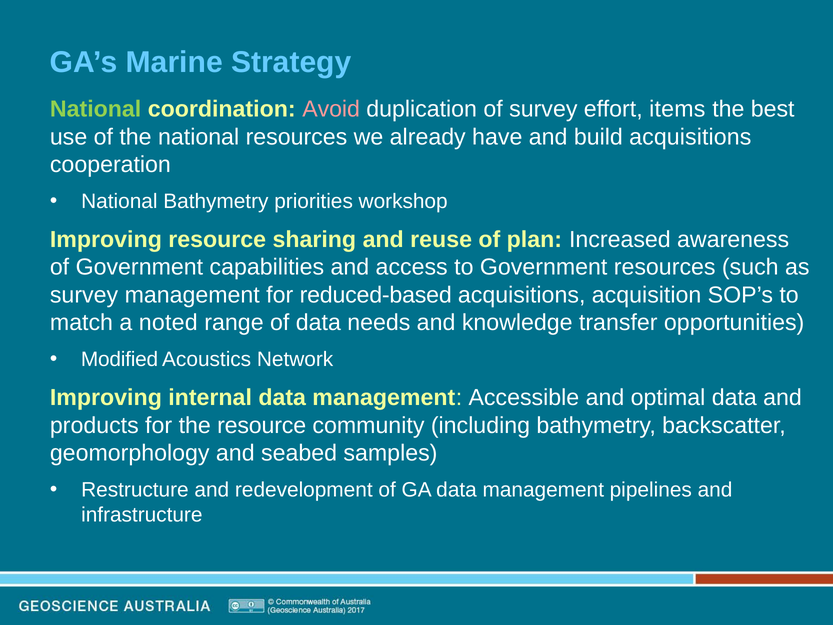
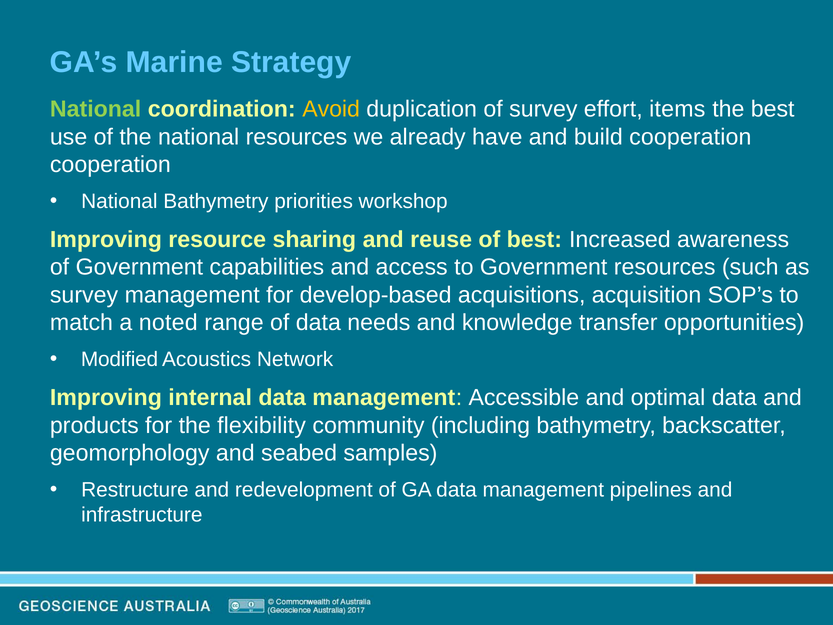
Avoid colour: pink -> yellow (331, 109)
build acquisitions: acquisitions -> cooperation (690, 137)
of plan: plan -> best (534, 239)
reduced-based: reduced-based -> develop-based (376, 295)
the resource: resource -> flexibility (262, 425)
